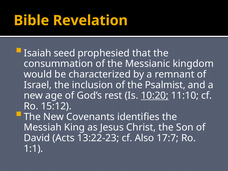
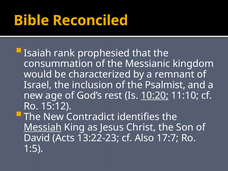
Revelation: Revelation -> Reconciled (90, 20)
seed: seed -> rank (64, 53)
Covenants: Covenants -> Contradict (90, 117)
Messiah underline: none -> present (43, 127)
1:1: 1:1 -> 1:5 (33, 149)
